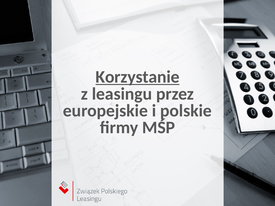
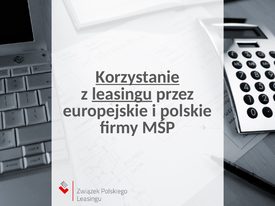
leasingu underline: none -> present (122, 94)
